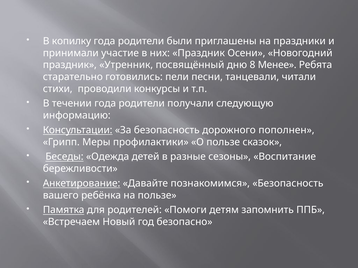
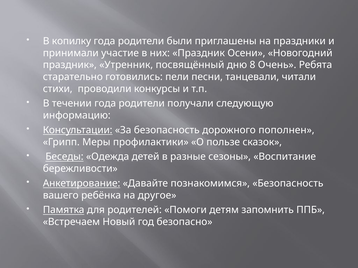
Менее: Менее -> Очень (277, 65)
на пользе: пользе -> другое (157, 196)
